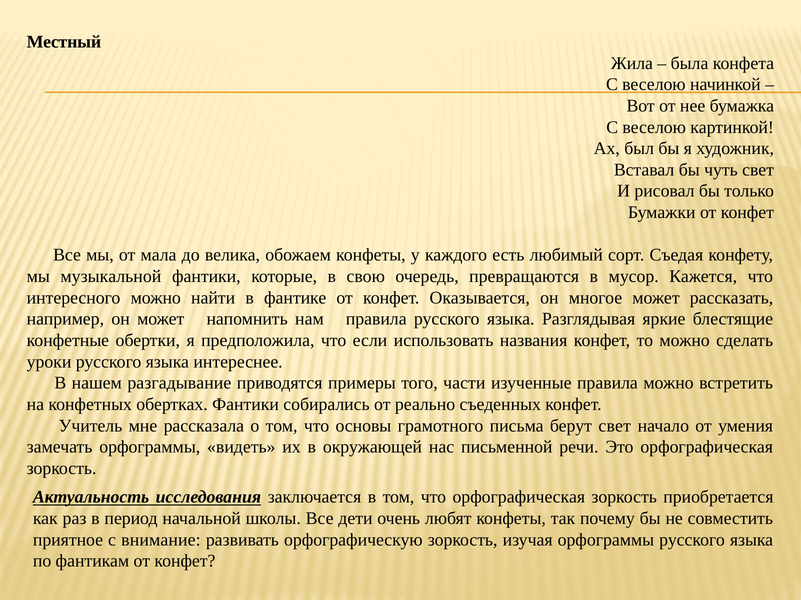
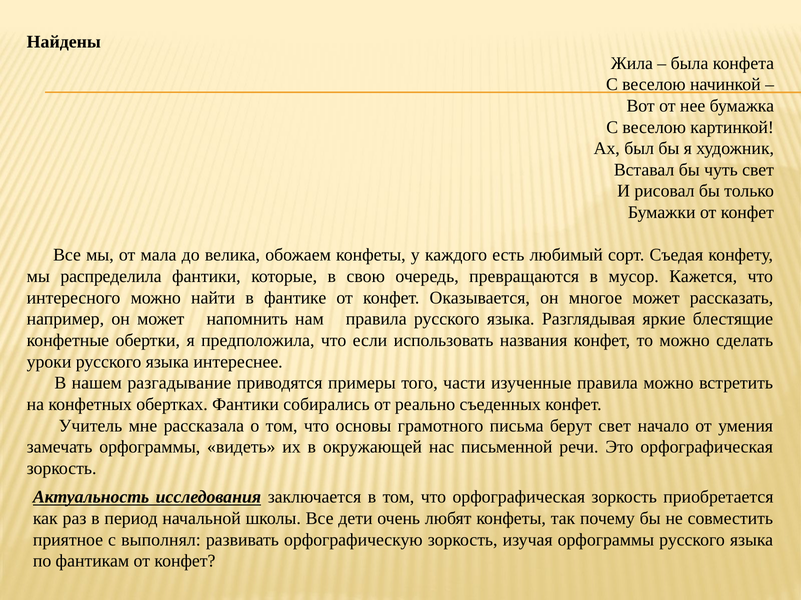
Местный: Местный -> Найдены (64, 42)
музыкальной: музыкальной -> распределила (111, 277)
внимание: внимание -> выполнял (161, 540)
